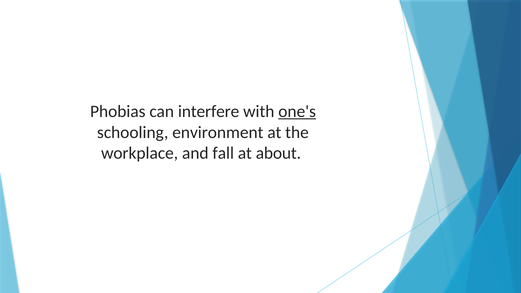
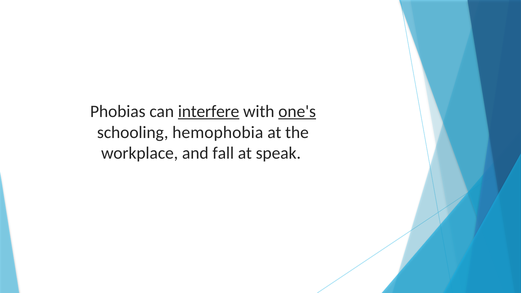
interfere underline: none -> present (209, 112)
environment: environment -> hemophobia (218, 132)
about: about -> speak (278, 153)
